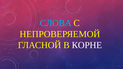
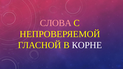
СЛОВА colour: light blue -> pink (56, 23)
